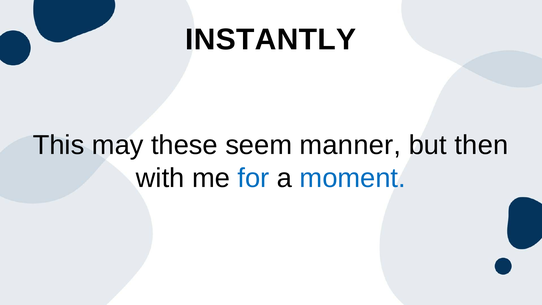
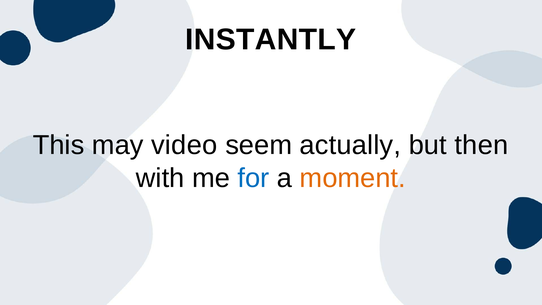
these: these -> video (184, 145)
manner: manner -> actually (350, 145)
moment colour: blue -> orange (353, 178)
